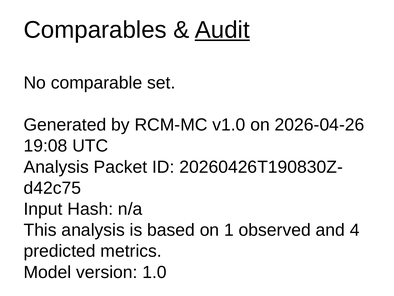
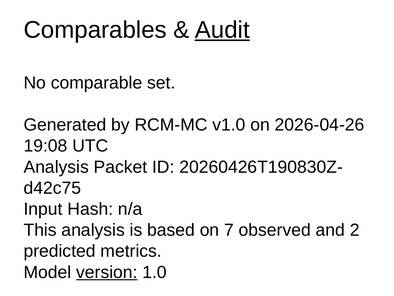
1: 1 -> 7 (229, 230)
4: 4 -> 2 (355, 230)
version underline: none -> present (107, 272)
